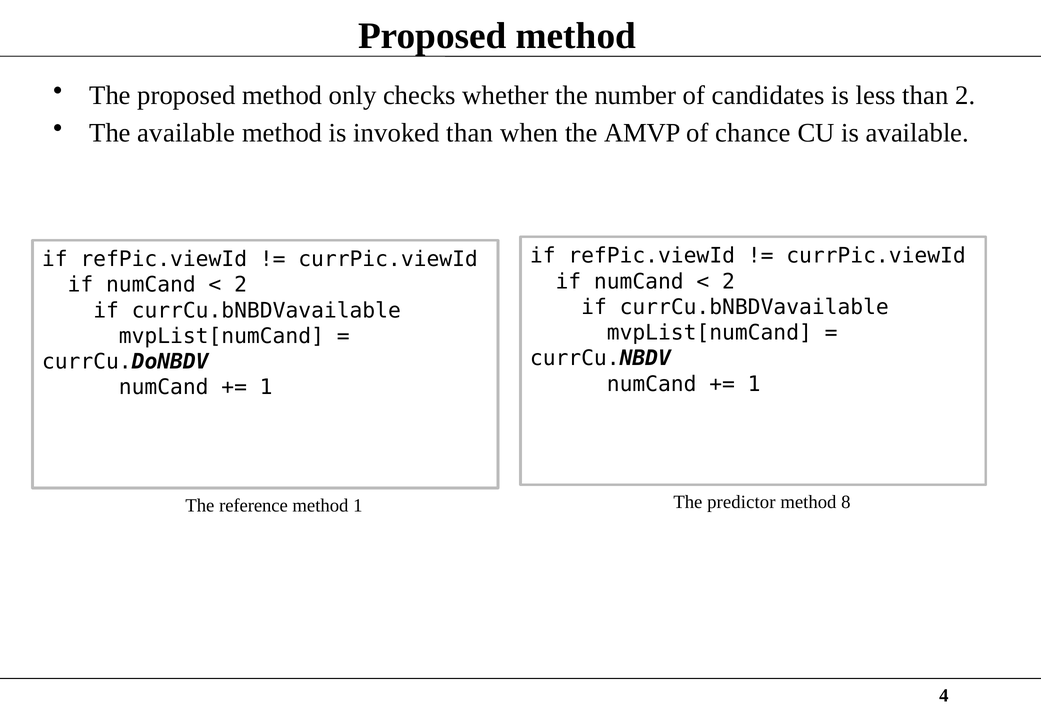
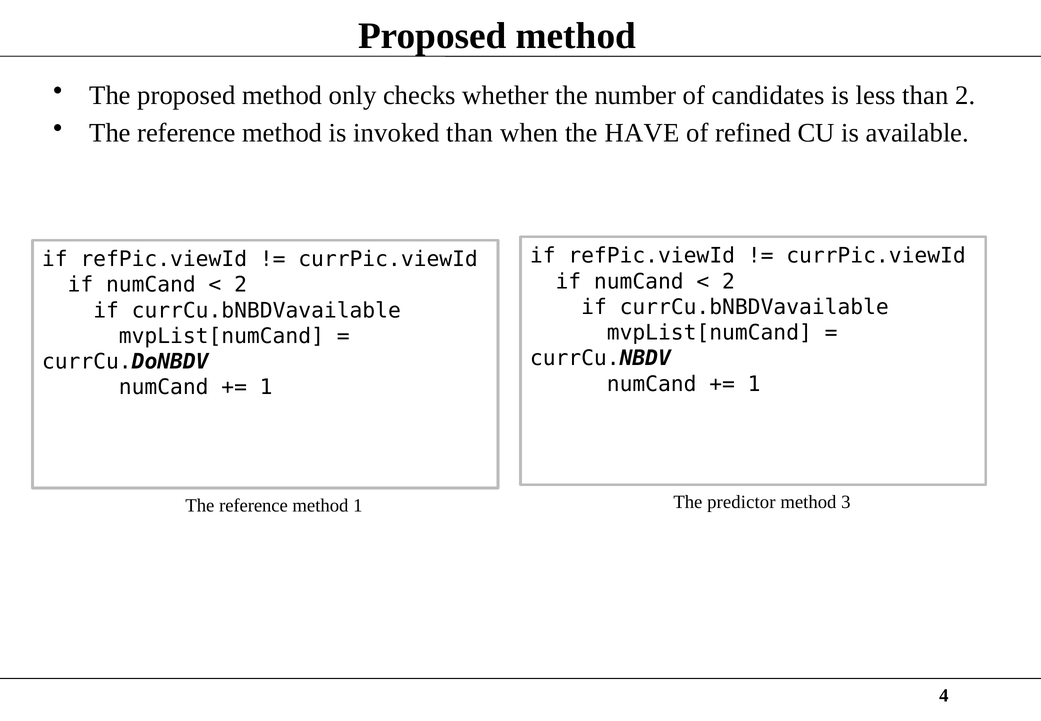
available: available -> reference (187, 133)
AMVP: AMVP -> HAVE (642, 133)
chance: chance -> refined (753, 133)
8: 8 -> 3 (846, 502)
